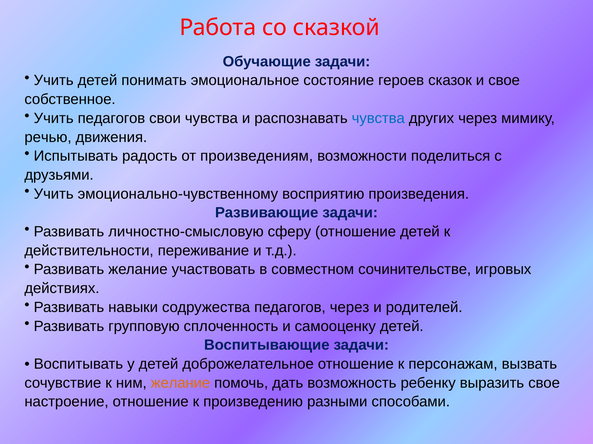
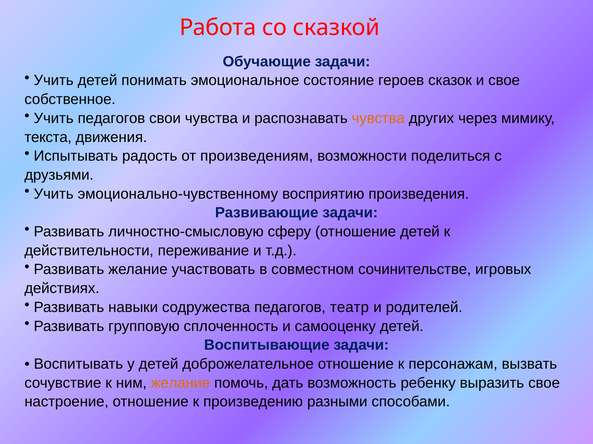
чувства colour: blue -> orange (378, 118)
речью: речью -> текста (48, 137)
педагогов через: через -> театр (349, 308)
